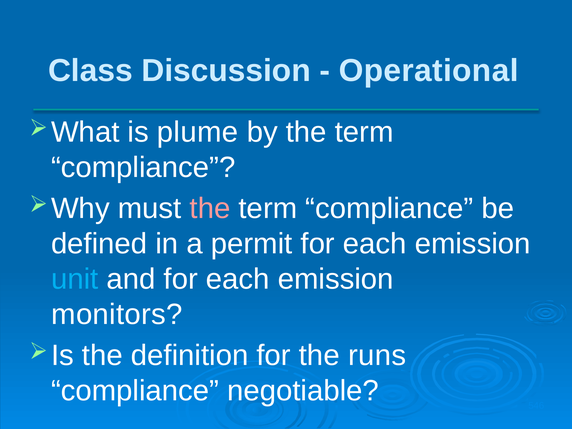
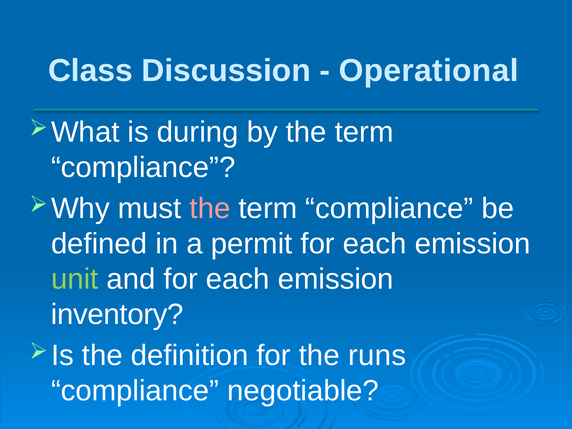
plume: plume -> during (198, 132)
unit colour: light blue -> light green (75, 279)
monitors: monitors -> inventory (117, 314)
